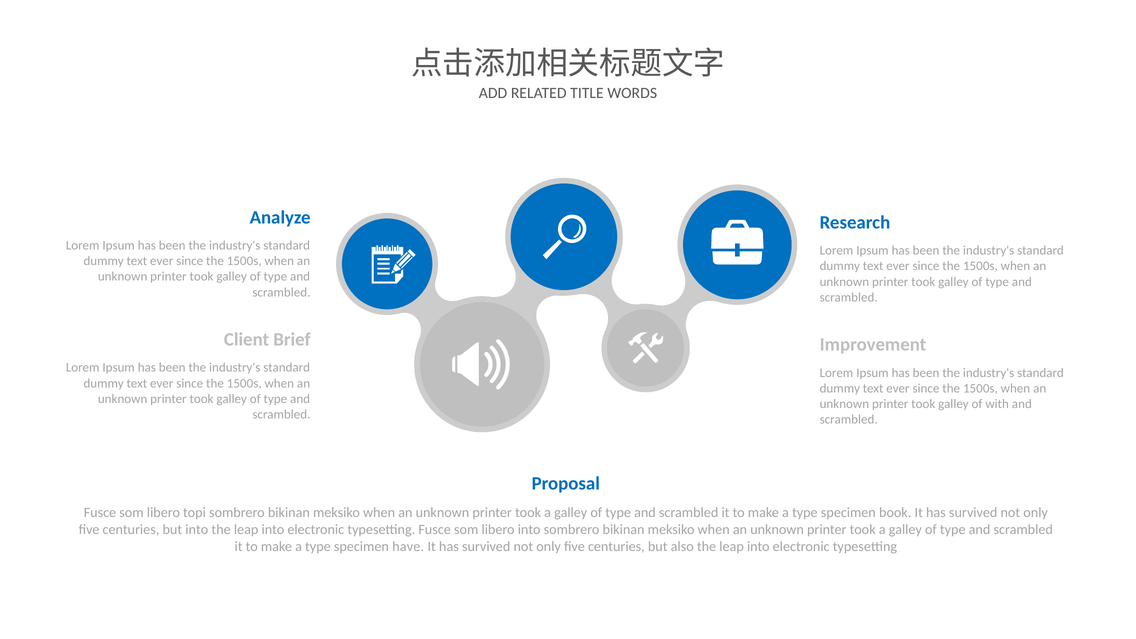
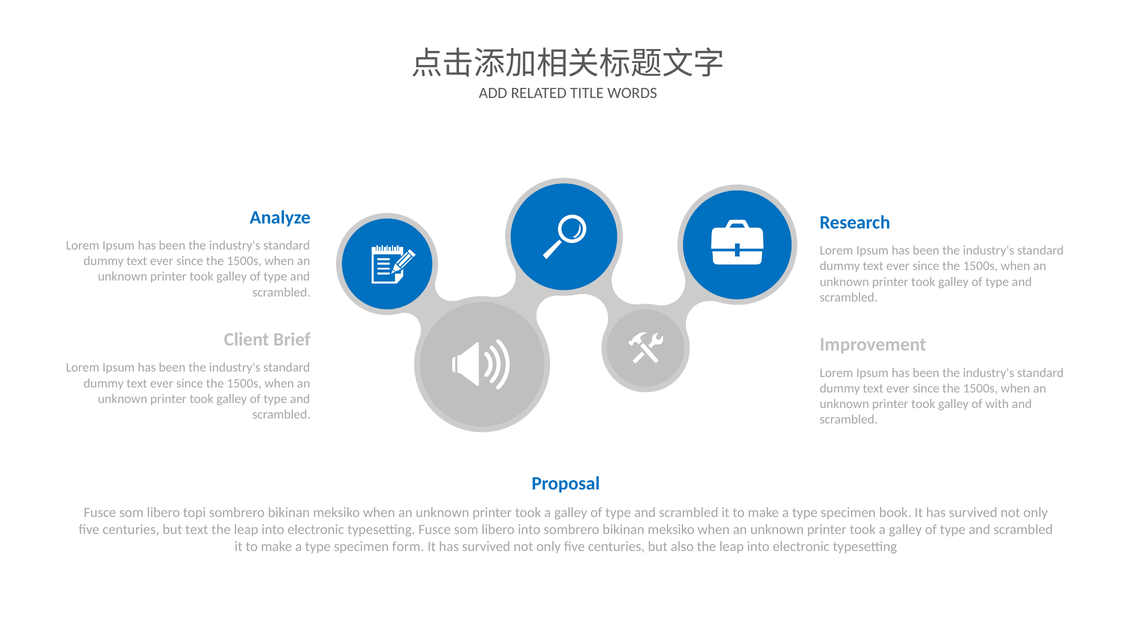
but into: into -> text (197, 530)
have: have -> form (408, 547)
